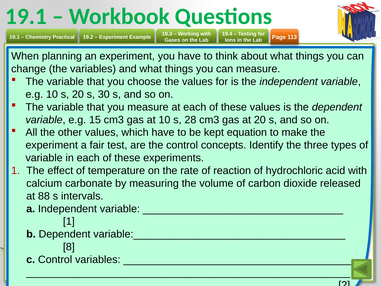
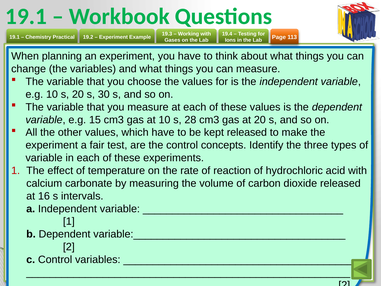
kept equation: equation -> released (247, 132)
88: 88 -> 16 (44, 196)
8: 8 -> 2 (69, 247)
